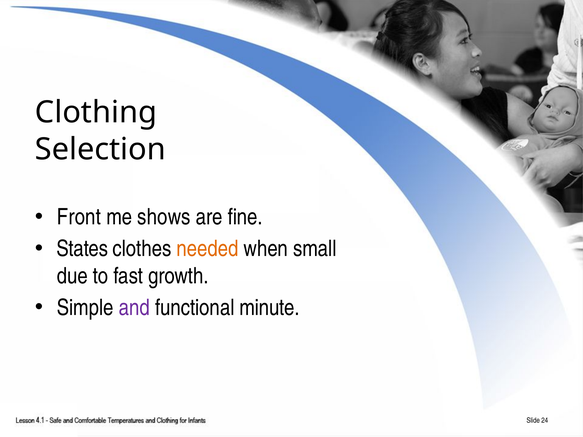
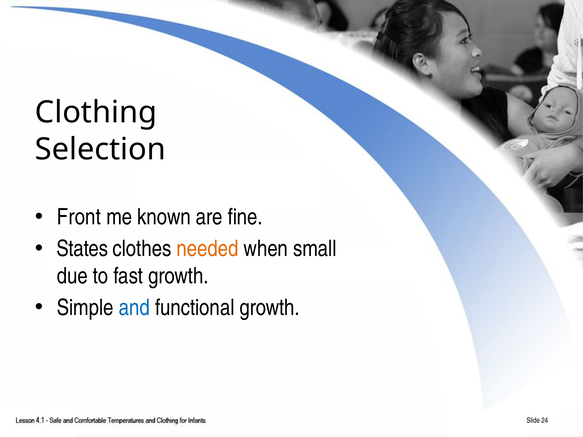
shows: shows -> known (164, 217)
and colour: purple -> blue (134, 308)
functional minute: minute -> growth (270, 308)
